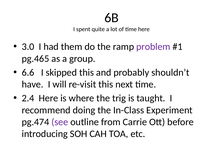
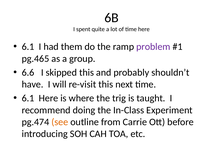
3.0: 3.0 -> 6.1 (28, 47)
2.4: 2.4 -> 6.1 (28, 98)
see colour: purple -> orange (60, 122)
